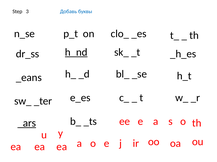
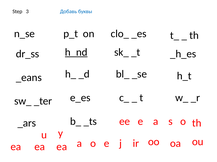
_ars underline: present -> none (27, 124)
